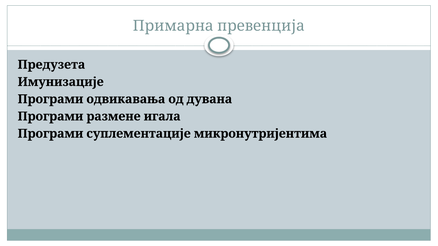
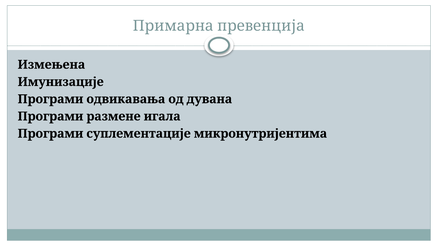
Предузета: Предузета -> Измењена (51, 65)
